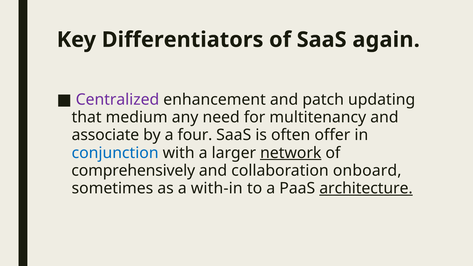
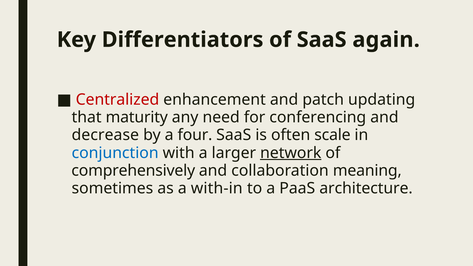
Centralized colour: purple -> red (117, 99)
medium: medium -> maturity (137, 117)
multitenancy: multitenancy -> conferencing (318, 117)
associate: associate -> decrease (105, 135)
offer: offer -> scale (332, 135)
onboard: onboard -> meaning (367, 171)
architecture underline: present -> none (366, 188)
